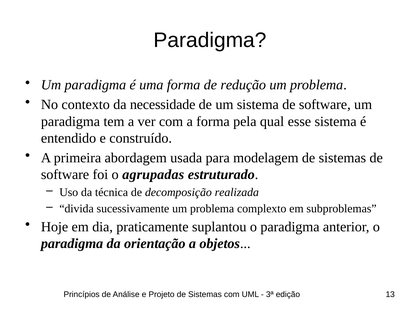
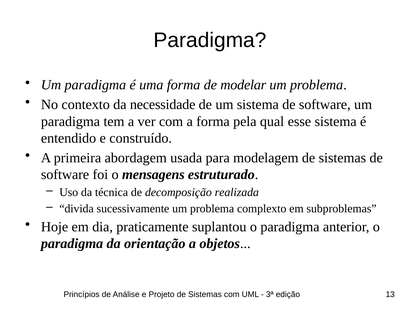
redução: redução -> modelar (243, 85)
agrupadas: agrupadas -> mensagens (153, 175)
